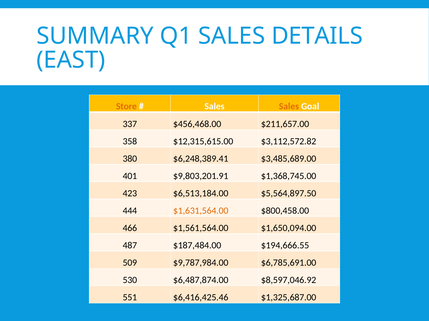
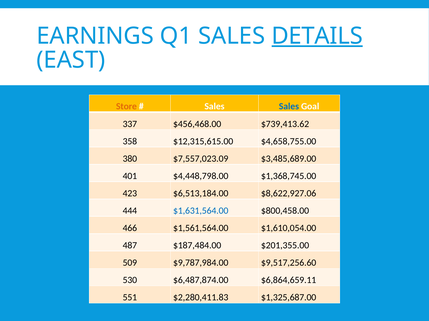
SUMMARY: SUMMARY -> EARNINGS (95, 36)
DETAILS underline: none -> present (317, 36)
Sales colour: orange -> blue (289, 107)
$211,657.00: $211,657.00 -> $739,413.62 (285, 124)
$3,112,572.82: $3,112,572.82 -> $4,658,755.00 (289, 142)
$6,248,389.41: $6,248,389.41 -> $7,557,023.09 (201, 159)
$9,803,201.91: $9,803,201.91 -> $4,448,798.00 (201, 176)
$5,564,897.50: $5,564,897.50 -> $8,622,927.06 (289, 194)
$1,631,564.00 colour: orange -> blue (201, 211)
$1,650,094.00: $1,650,094.00 -> $1,610,054.00 (289, 229)
$194,666.55: $194,666.55 -> $201,355.00 (285, 246)
$6,785,691.00: $6,785,691.00 -> $9,517,256.60 (289, 263)
$8,597,046.92: $8,597,046.92 -> $6,864,659.11 (289, 281)
$6,416,425.46: $6,416,425.46 -> $2,280,411.83 (201, 298)
